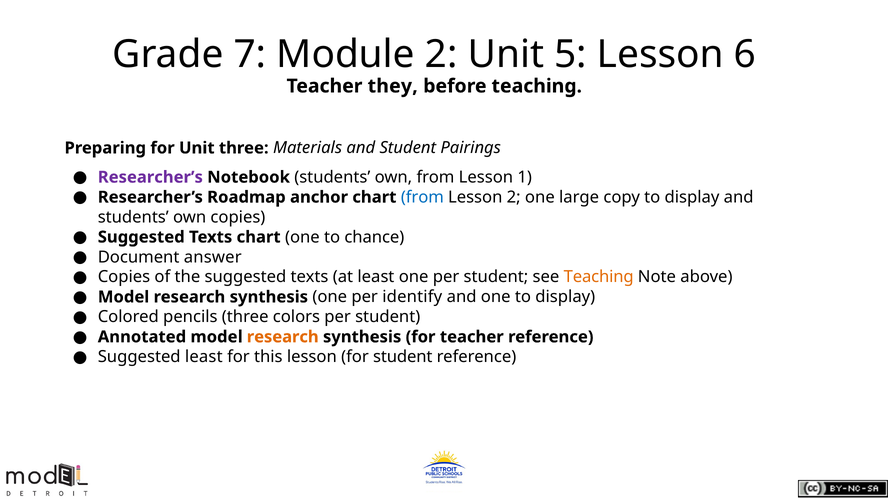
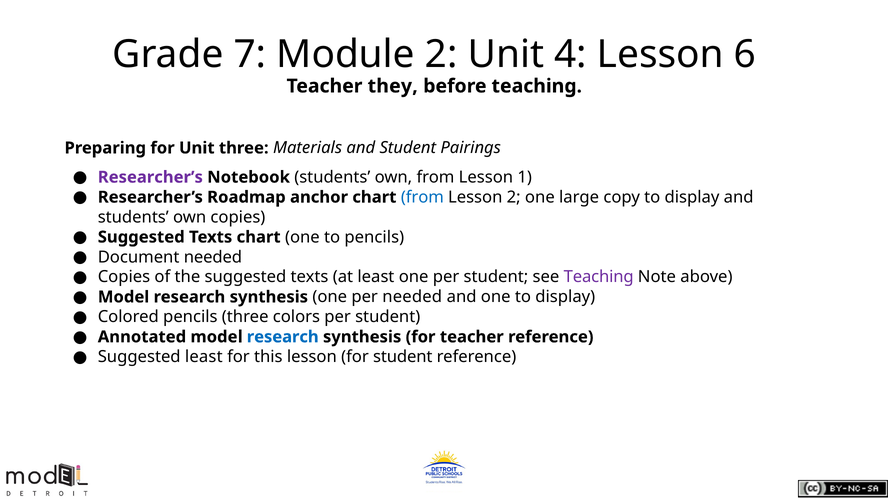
5: 5 -> 4 (571, 55)
to chance: chance -> pencils (374, 237)
Document answer: answer -> needed (213, 257)
Teaching colour: orange -> purple (599, 277)
per identify: identify -> needed (412, 297)
research colour: orange -> blue (283, 337)
